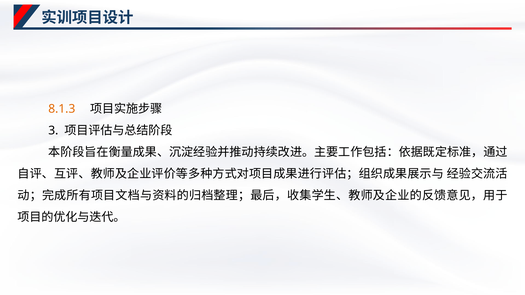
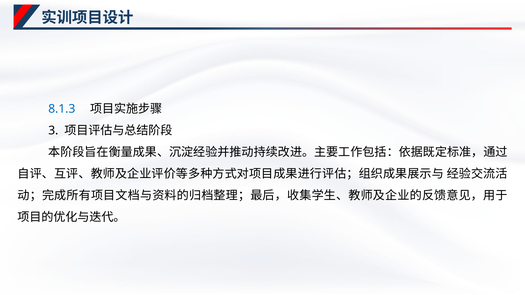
8.1.3 colour: orange -> blue (62, 109)
